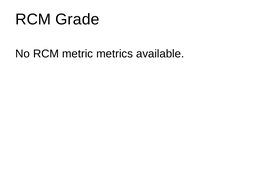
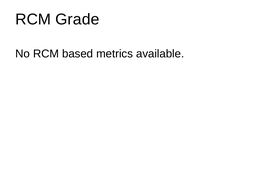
metric: metric -> based (78, 54)
